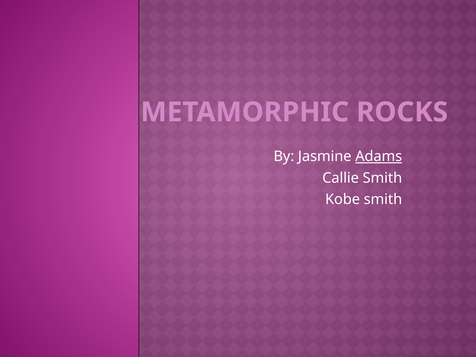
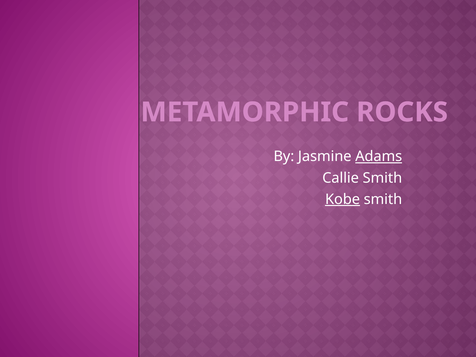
Kobe underline: none -> present (343, 199)
